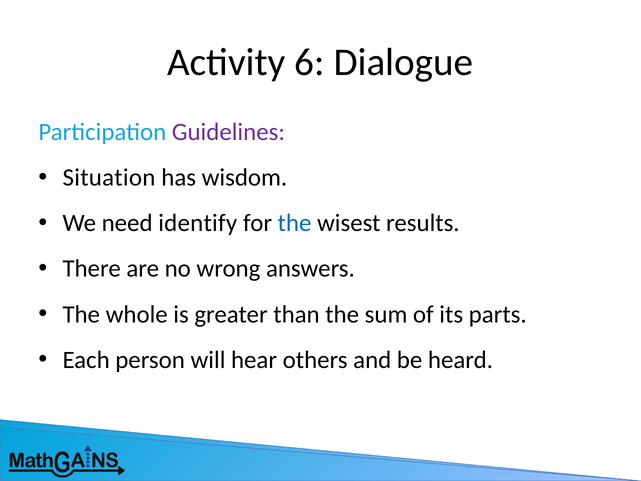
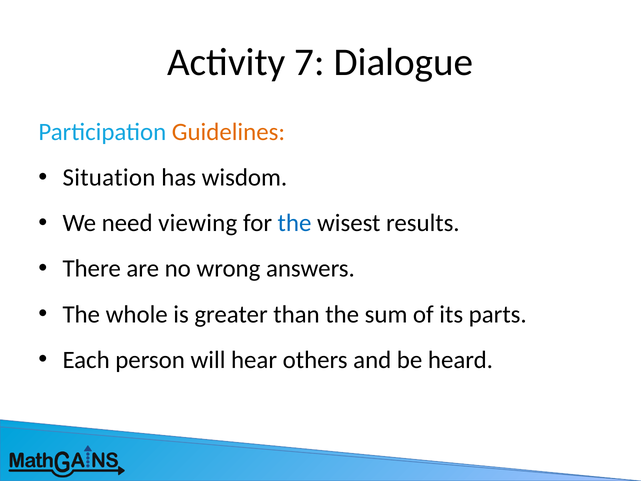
6: 6 -> 7 (310, 62)
Guidelines colour: purple -> orange (228, 132)
identify: identify -> viewing (198, 223)
